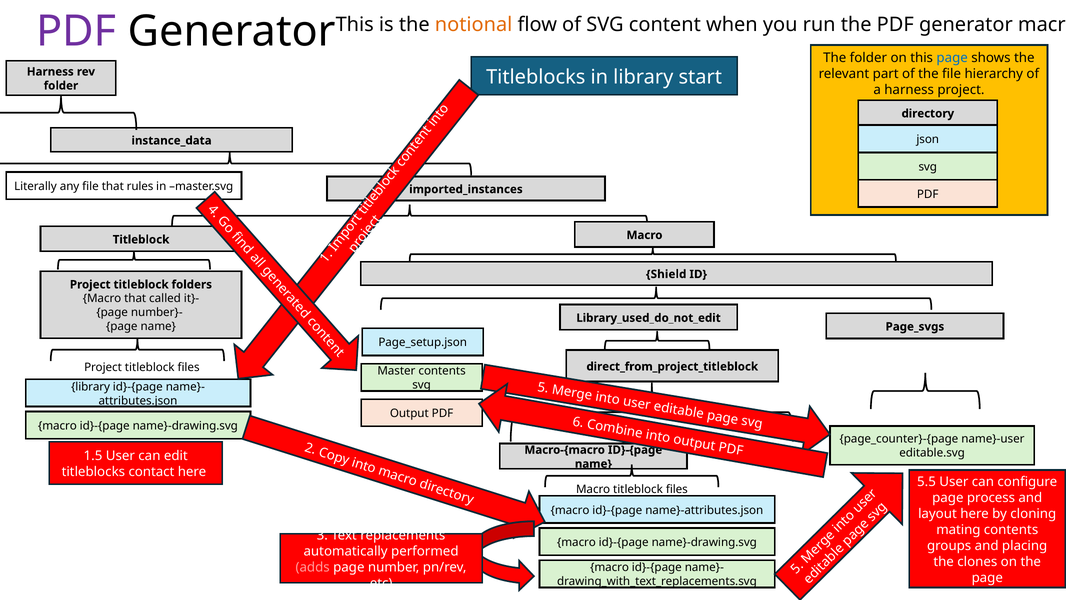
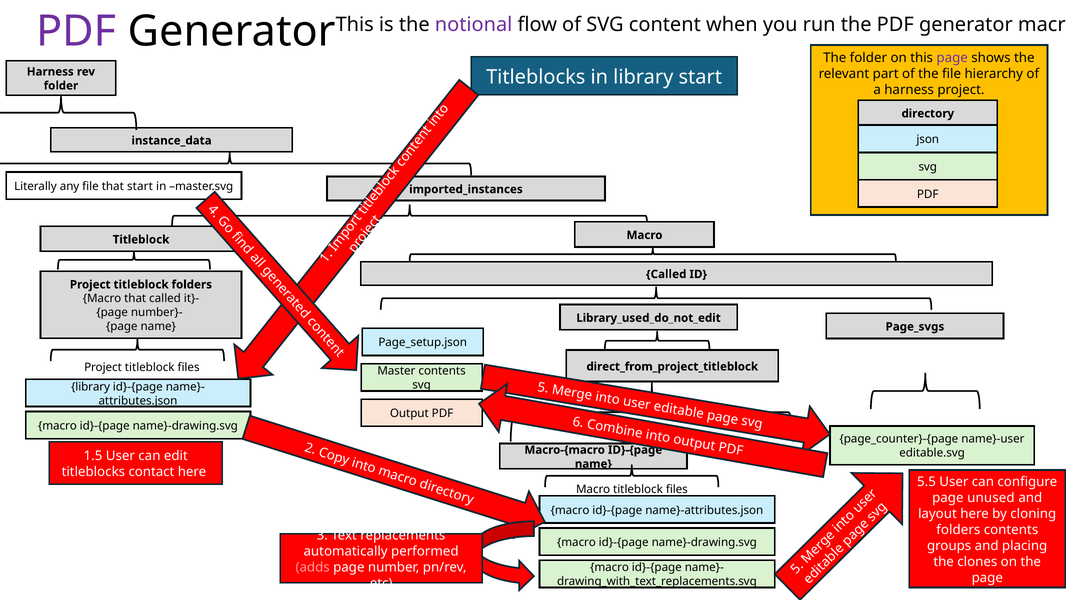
notional colour: orange -> purple (474, 24)
page colour: blue -> purple (952, 58)
that rules: rules -> start (140, 186)
Shield: Shield -> Called (666, 274)
process: process -> unused (991, 497)
mating: mating -> folders (958, 529)
